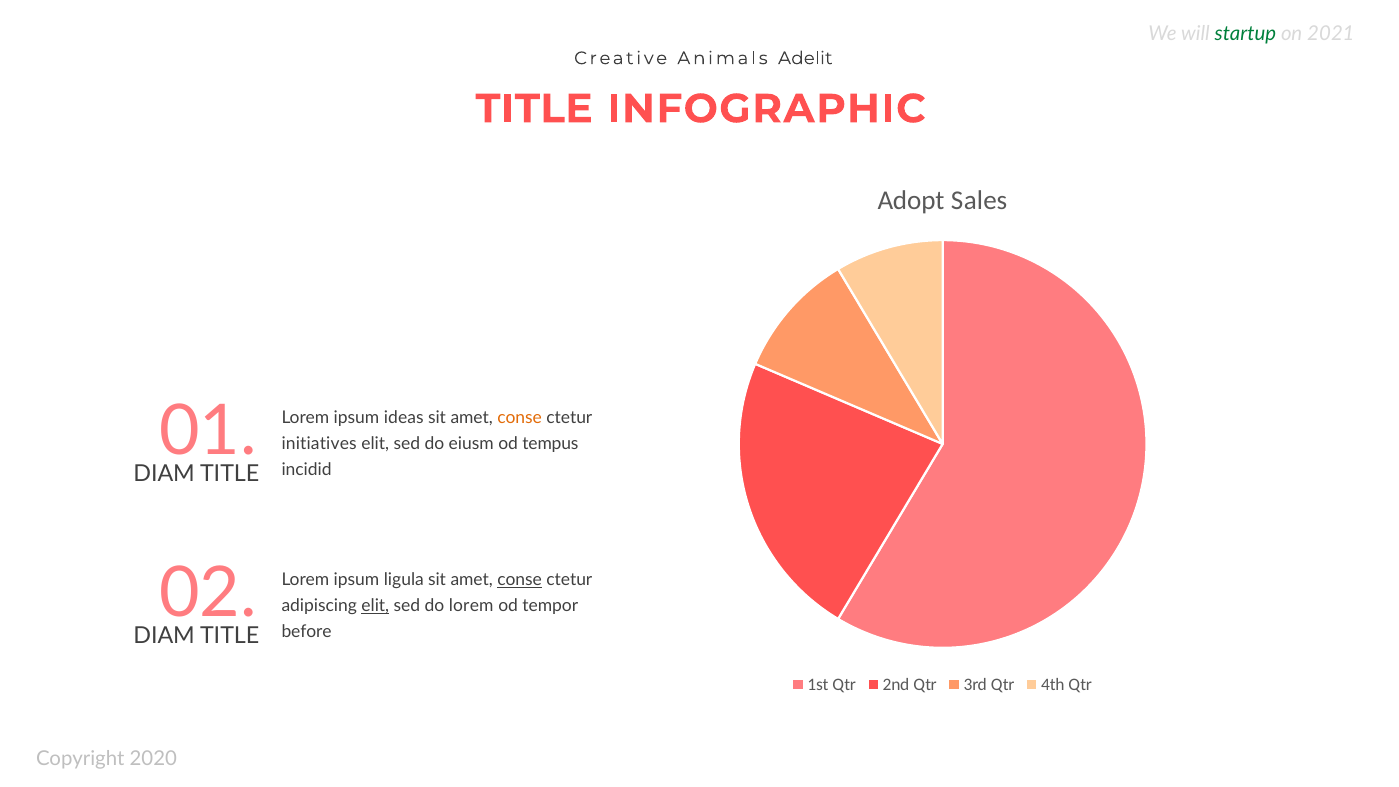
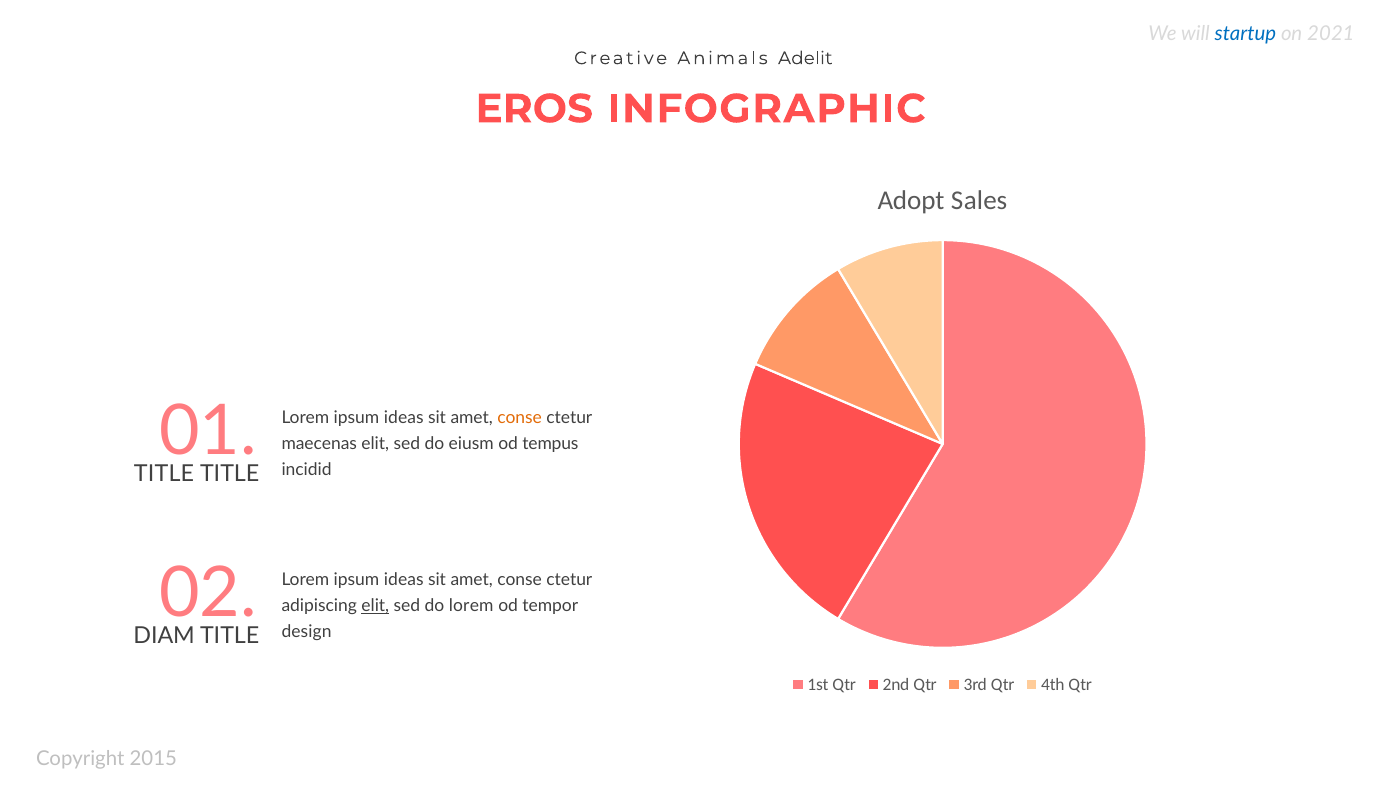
startup colour: green -> blue (1245, 33)
TITLE: TITLE -> EROS (534, 109)
initiatives: initiatives -> maecenas (319, 444)
DIAM: DIAM -> TITLE (164, 474)
ligula: ligula -> ideas (404, 580)
conse underline: present -> none (520, 580)
before: before -> design (307, 632)
2020: 2020 -> 2015 (153, 759)
